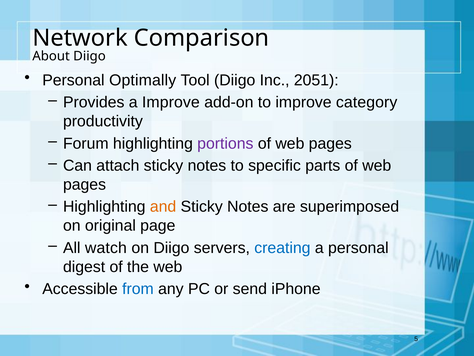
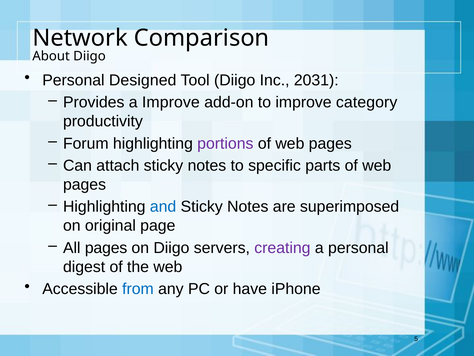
Optimally: Optimally -> Designed (143, 80)
2051: 2051 -> 2031 (316, 80)
and colour: orange -> blue (163, 206)
All watch: watch -> pages (106, 248)
creating colour: blue -> purple (282, 248)
send: send -> have (250, 289)
